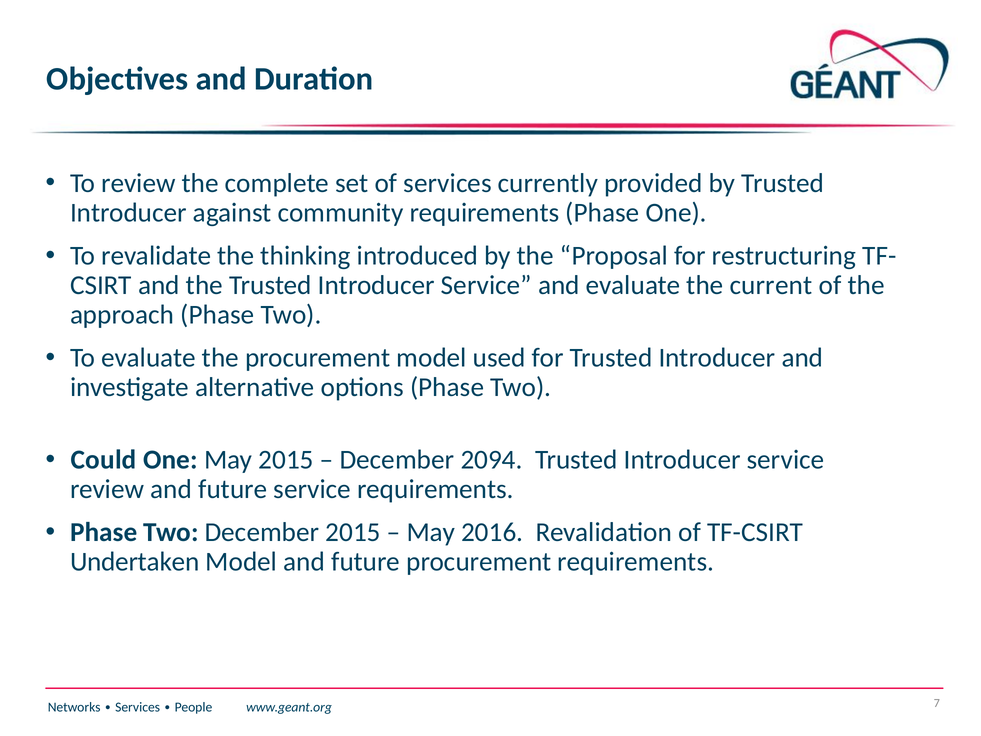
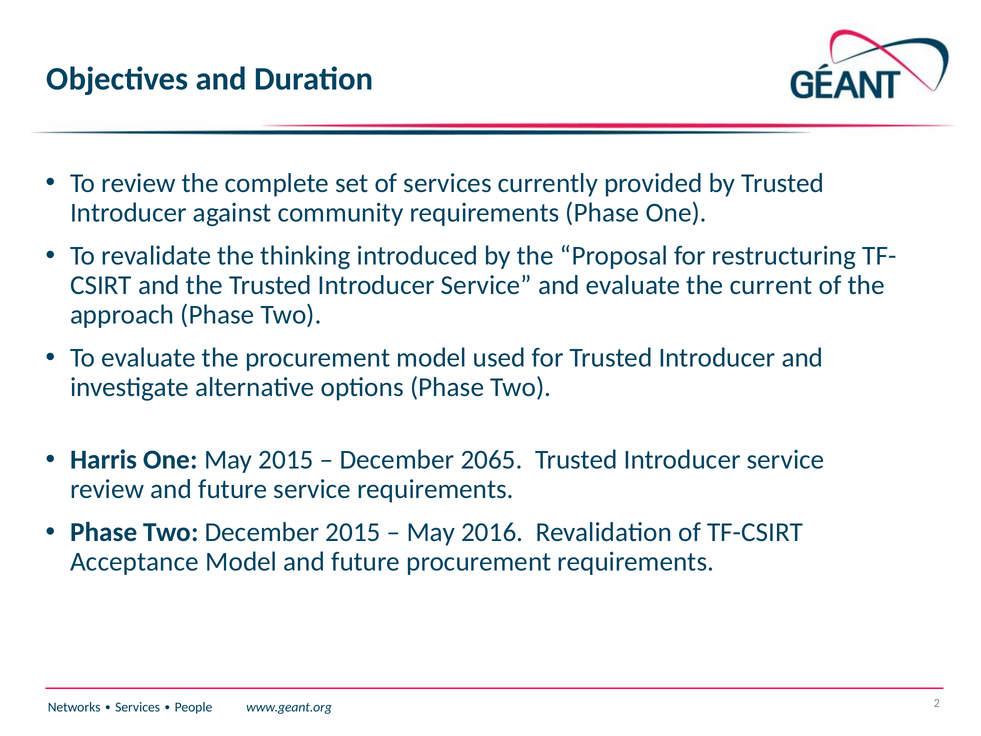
Could: Could -> Harris (104, 460)
2094: 2094 -> 2065 (492, 460)
Undertaken: Undertaken -> Acceptance (135, 562)
7: 7 -> 2 (937, 703)
